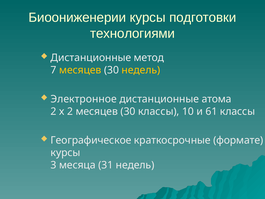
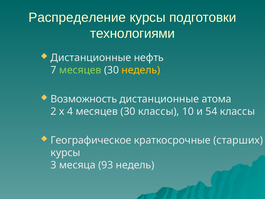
Биоониженерии: Биоониженерии -> Распределение (77, 18)
метод: метод -> нефть (149, 58)
месяцев colour: yellow -> light green (80, 70)
Электронное: Электронное -> Возможность (84, 99)
х 2: 2 -> 4 (70, 111)
61: 61 -> 54 (211, 111)
формате: формате -> старших (238, 140)
31: 31 -> 93 (106, 165)
